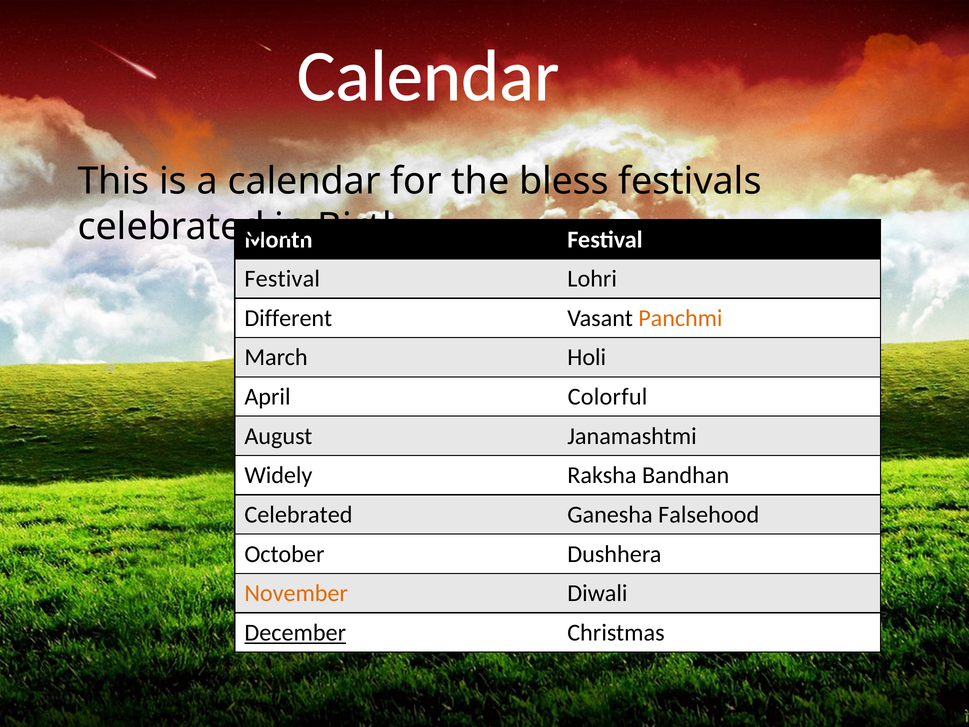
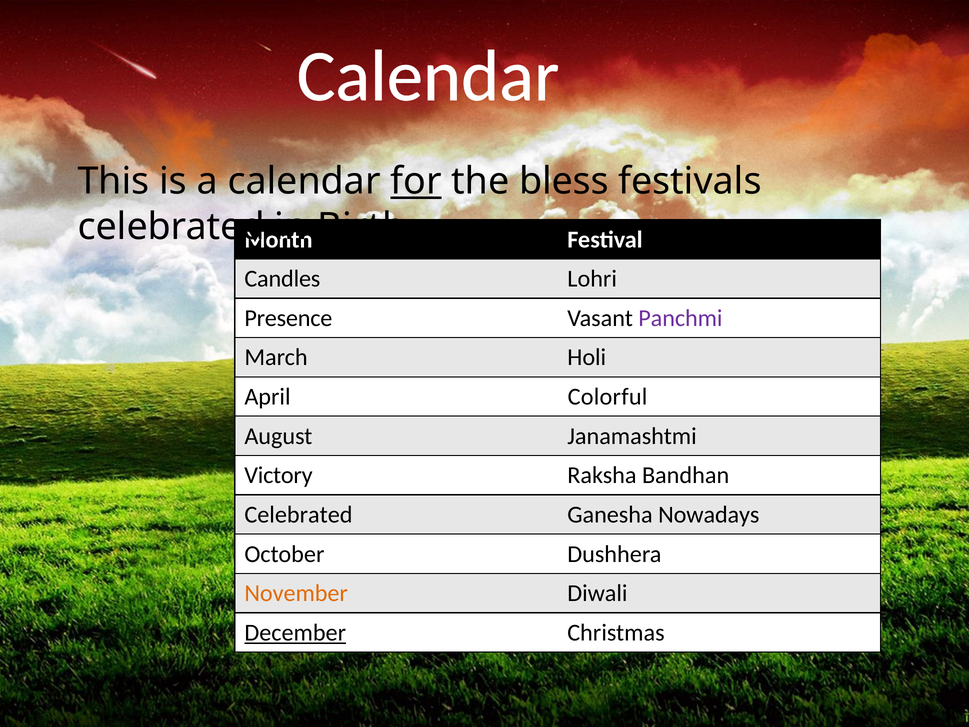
for underline: none -> present (416, 181)
Festival: Festival -> Candles (282, 279)
Different: Different -> Presence (288, 318)
Panchmi colour: orange -> purple (680, 318)
Widely: Widely -> Victory (278, 475)
Falsehood: Falsehood -> Nowadays (709, 515)
